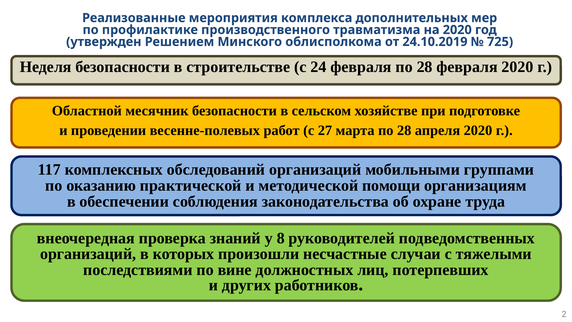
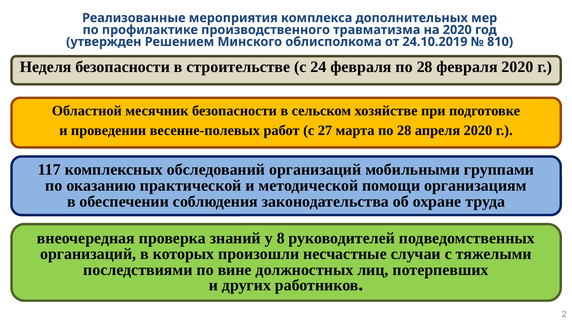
725: 725 -> 810 (500, 42)
